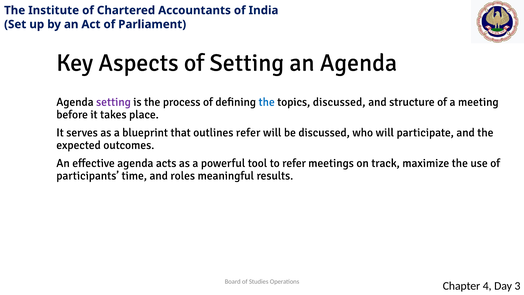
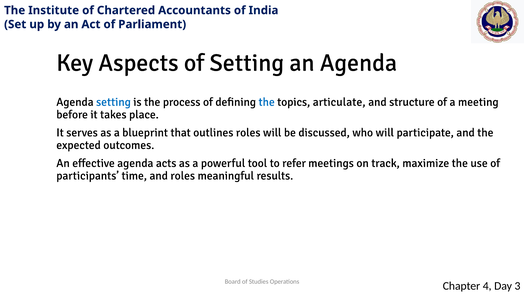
setting colour: purple -> blue (113, 102)
topics discussed: discussed -> articulate (339, 102)
outlines refer: refer -> roles (248, 132)
